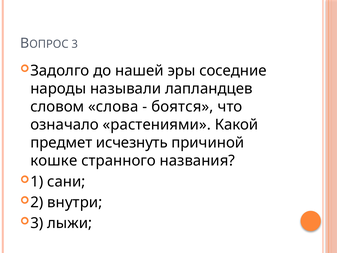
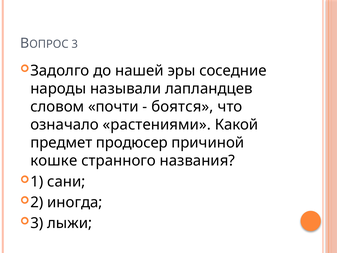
слова: слова -> почти (113, 107)
исчезнуть: исчезнуть -> продюсер (132, 143)
внутри: внутри -> иногда (75, 202)
